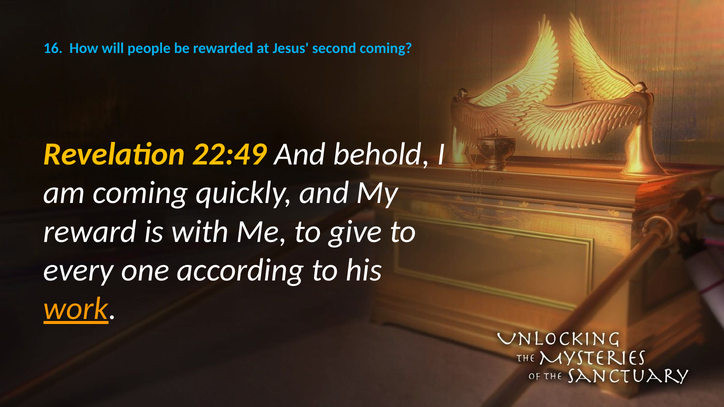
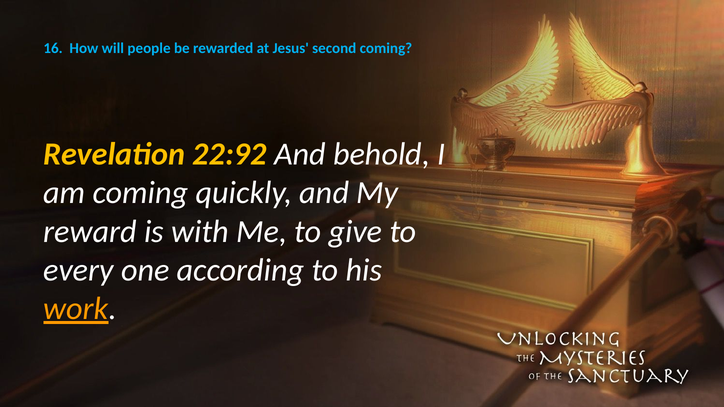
22:49: 22:49 -> 22:92 (229, 154)
